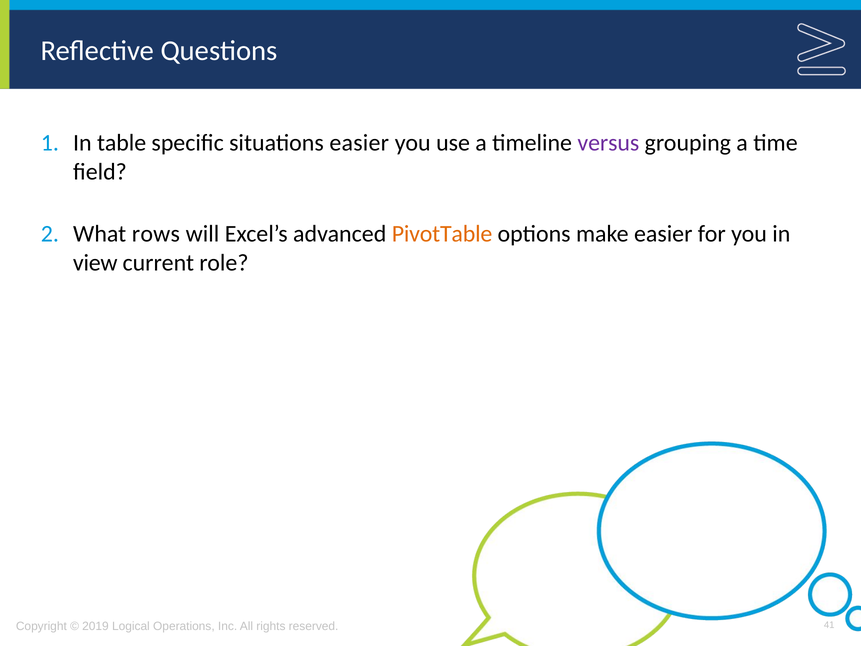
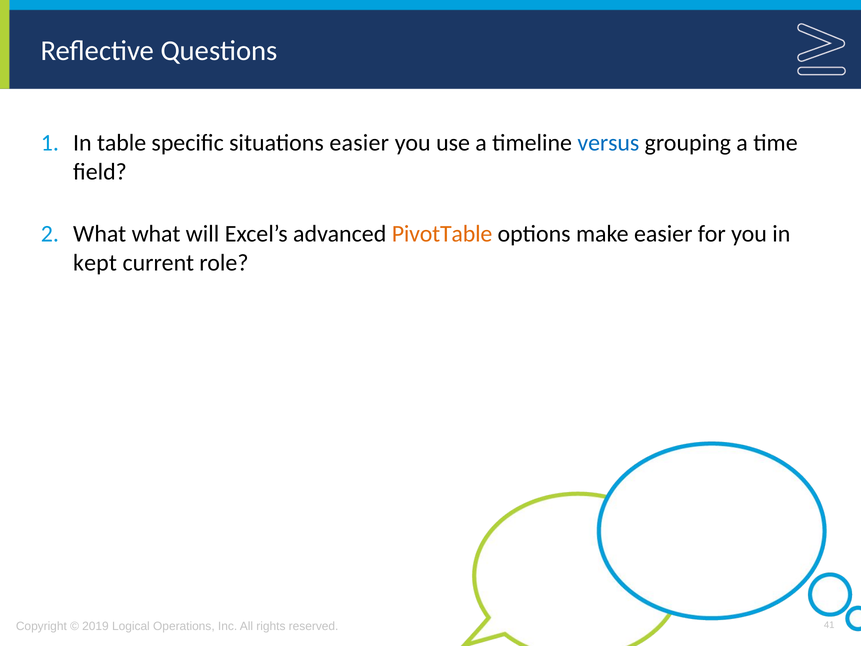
versus colour: purple -> blue (608, 143)
What rows: rows -> what (156, 234)
view: view -> kept (95, 263)
